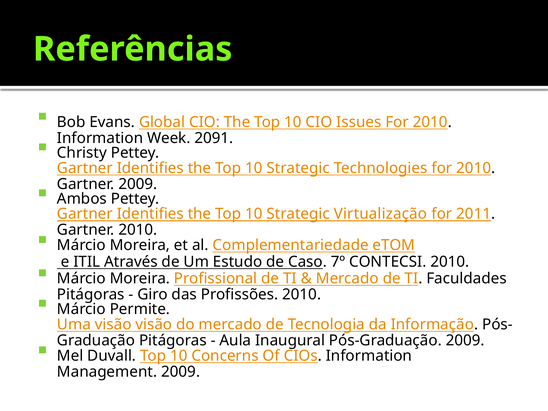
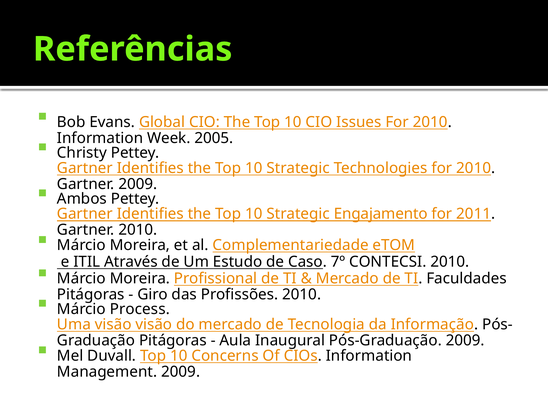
2091: 2091 -> 2005 (214, 138)
Virtualização: Virtualização -> Engajamento (381, 214)
Permite: Permite -> Process (140, 309)
